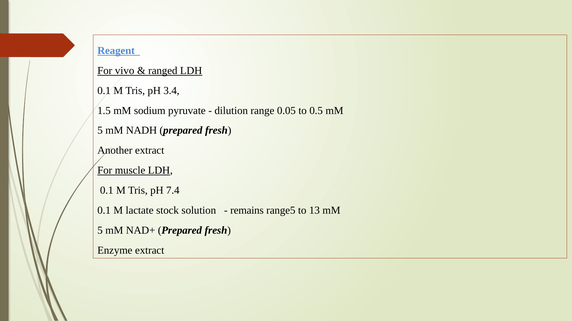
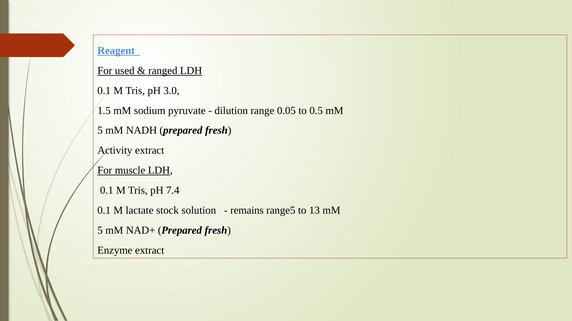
vivo: vivo -> used (125, 71)
3.4: 3.4 -> 3.0 (171, 91)
Another: Another -> Activity (115, 151)
